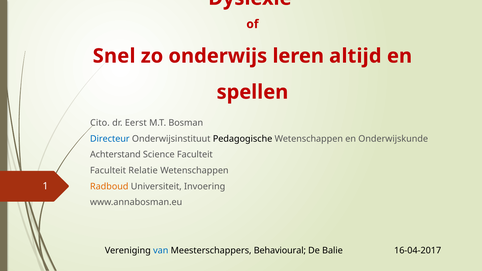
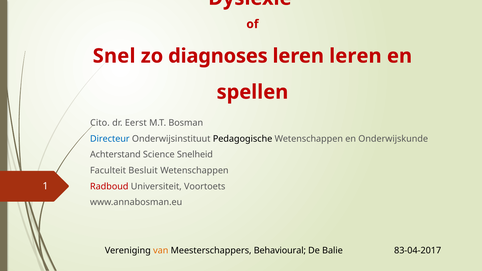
onderwijs: onderwijs -> diagnoses (218, 56)
leren altijd: altijd -> leren (355, 56)
Science Faculteit: Faculteit -> Snelheid (195, 155)
Relatie: Relatie -> Besluit (143, 171)
Radboud colour: orange -> red (109, 186)
Invoering: Invoering -> Voortoets (205, 186)
van colour: blue -> orange (161, 251)
16-04-2017: 16-04-2017 -> 83-04-2017 (418, 251)
